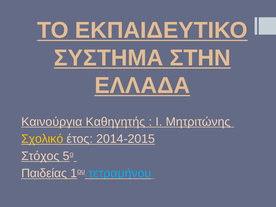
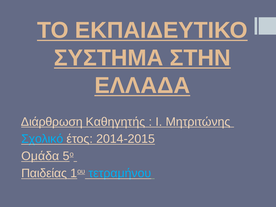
Καινούργια: Καινούργια -> Διάρθρωση (52, 122)
Σχολικό colour: yellow -> light blue (42, 139)
Στόχος: Στόχος -> Ομάδα (40, 156)
